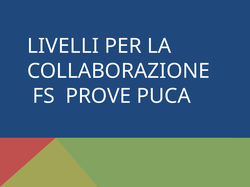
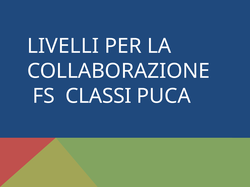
PROVE: PROVE -> CLASSI (98, 96)
